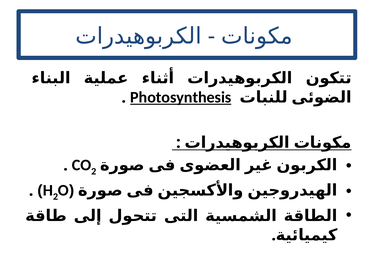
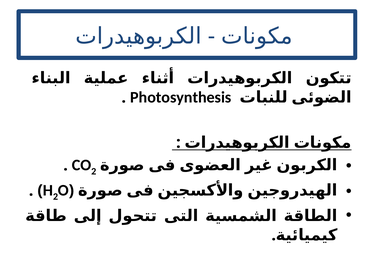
Photosynthesis underline: present -> none (181, 97)
